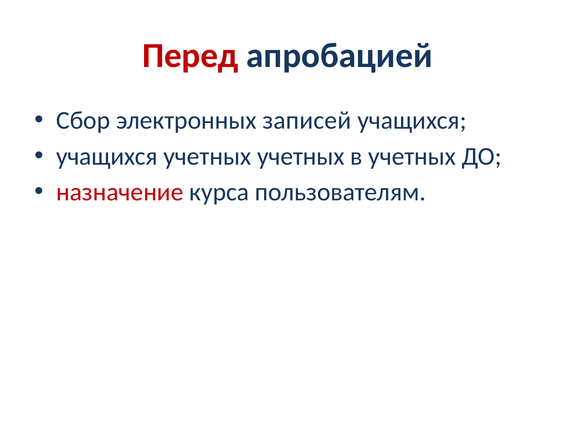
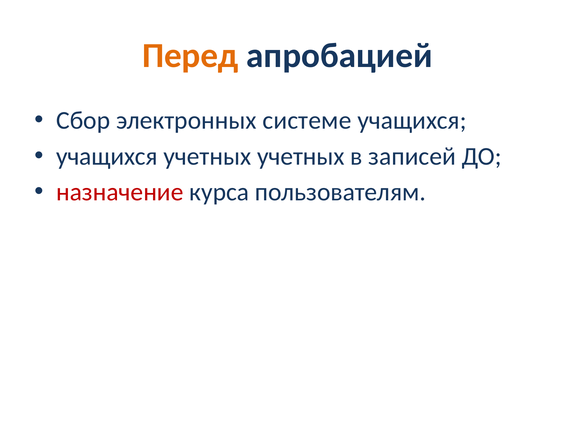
Перед colour: red -> orange (190, 56)
записей: записей -> системе (307, 121)
в учетных: учетных -> записей (412, 156)
